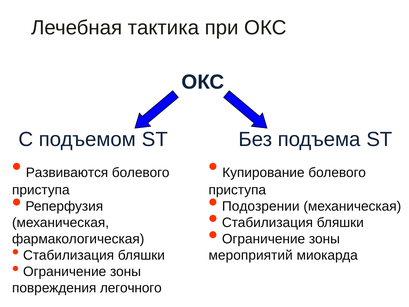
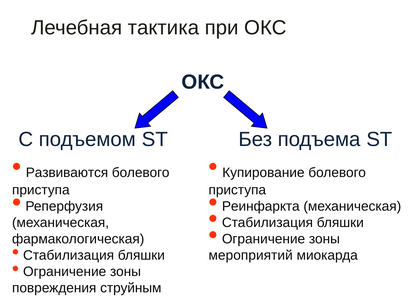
Подозрении: Подозрении -> Реинфаркта (261, 206)
легочного: легочного -> струйным (131, 288)
